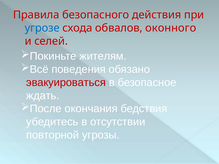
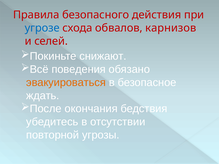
оконного: оконного -> карнизов (171, 28)
жителям: жителям -> снижают (103, 56)
эвакуироваться colour: red -> orange (66, 83)
